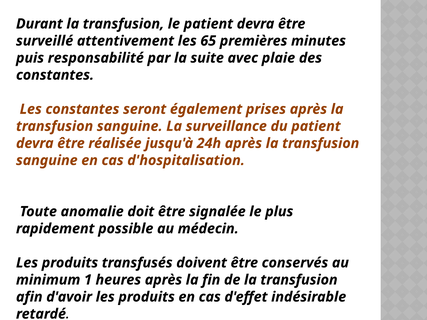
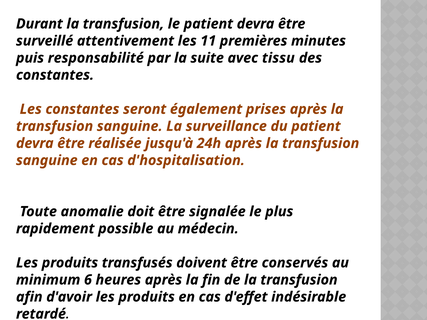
65: 65 -> 11 (208, 41)
plaie: plaie -> tissu (278, 58)
1: 1 -> 6 (88, 280)
